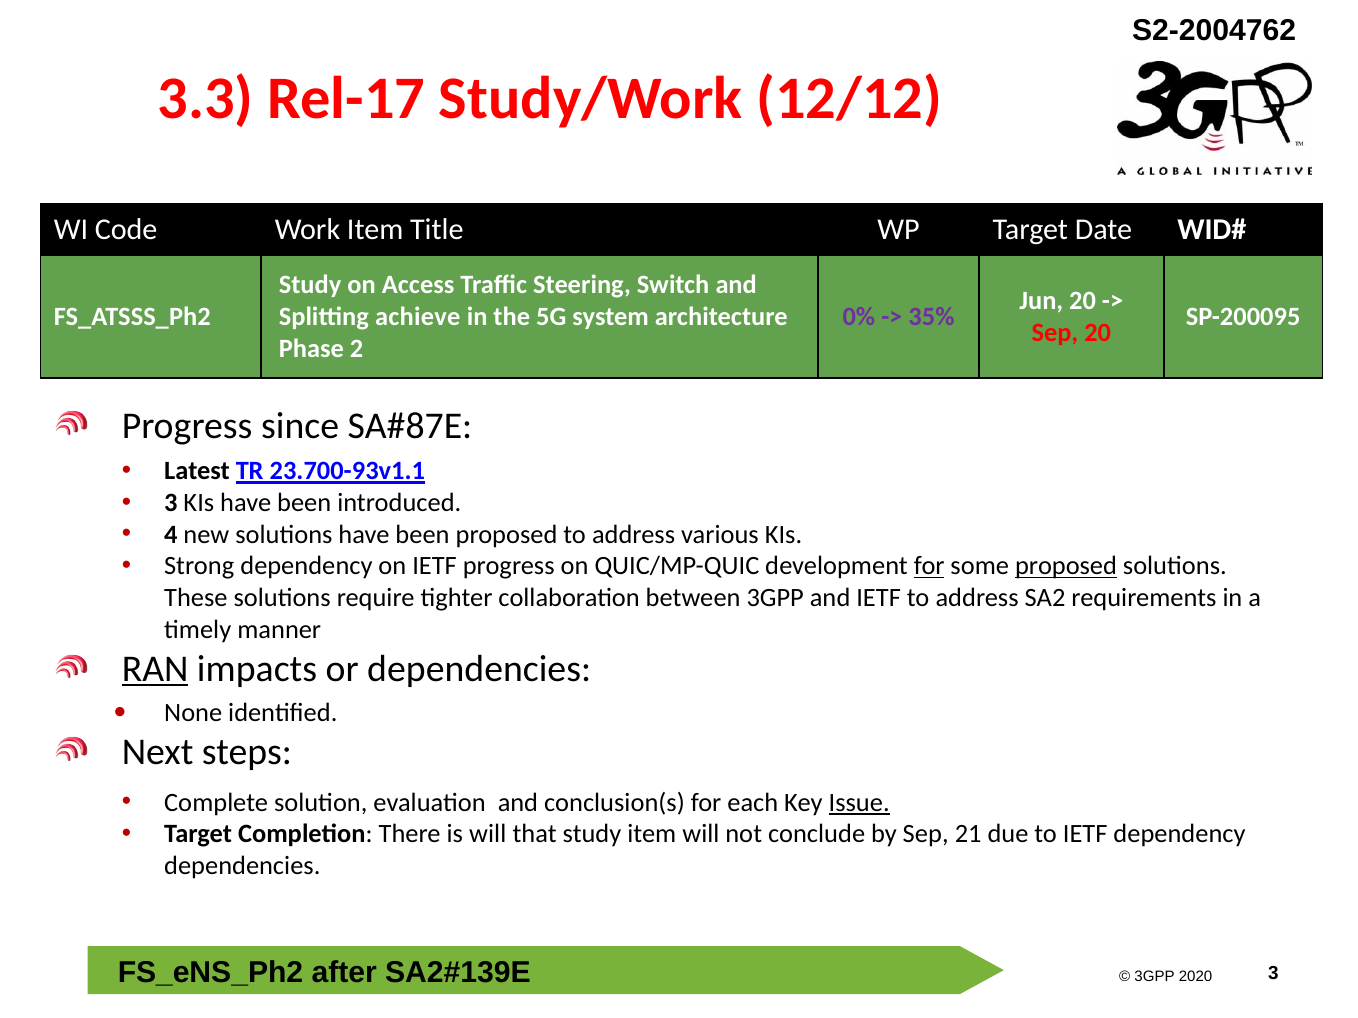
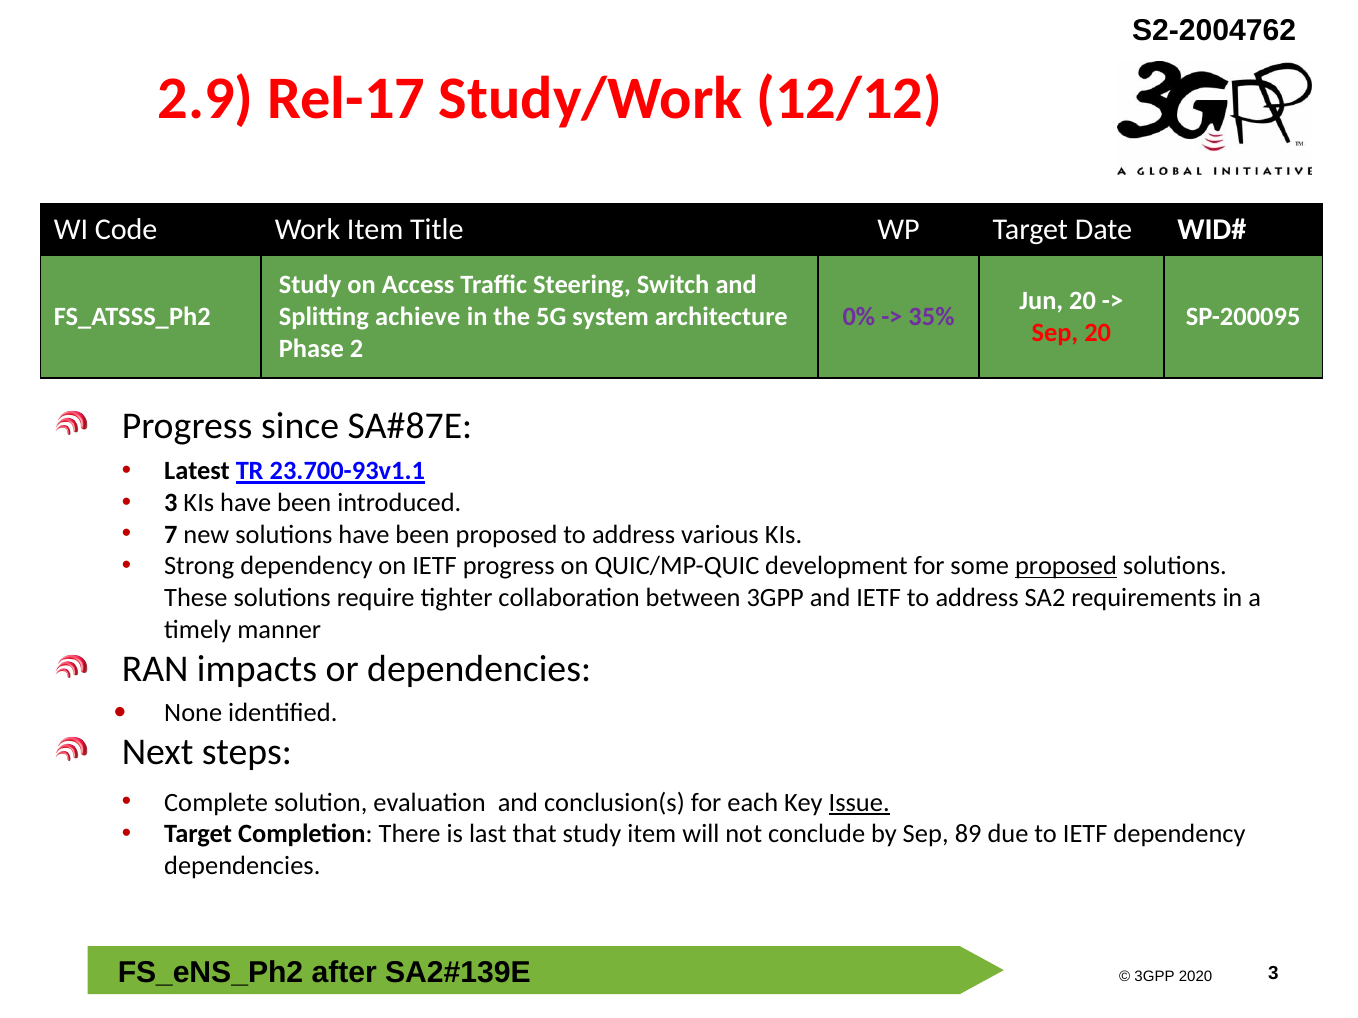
3.3: 3.3 -> 2.9 (206, 99)
4: 4 -> 7 (171, 535)
for underline: present -> none (929, 567)
RAN underline: present -> none (155, 669)
is will: will -> last (488, 834)
21: 21 -> 89 (968, 834)
